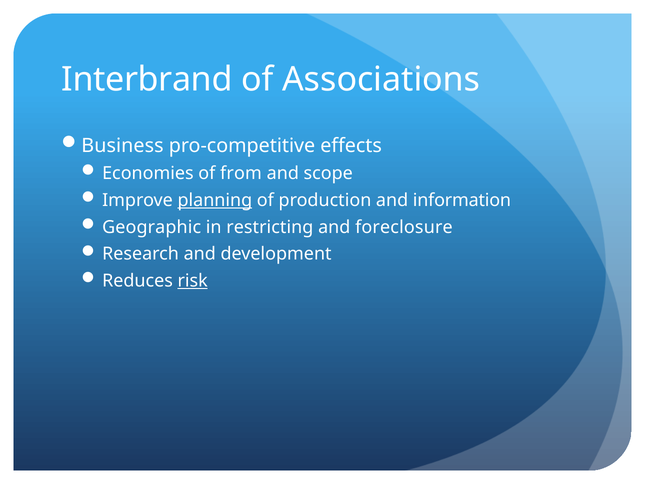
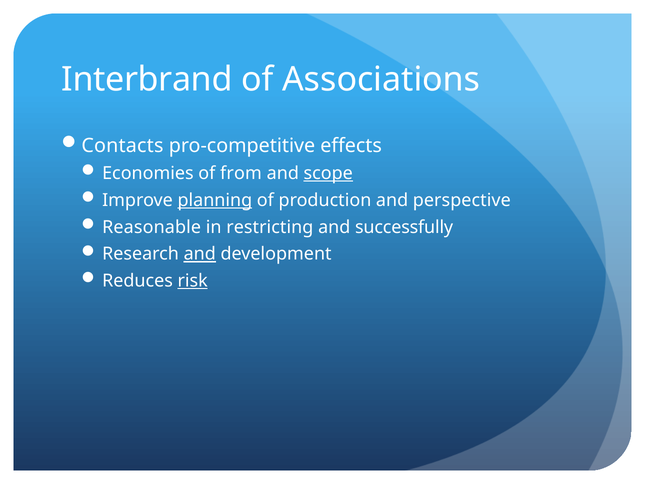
Business: Business -> Contacts (122, 145)
scope underline: none -> present (328, 173)
information: information -> perspective (462, 200)
Geographic: Geographic -> Reasonable (152, 227)
foreclosure: foreclosure -> successfully (404, 227)
and underline: none -> present (200, 254)
